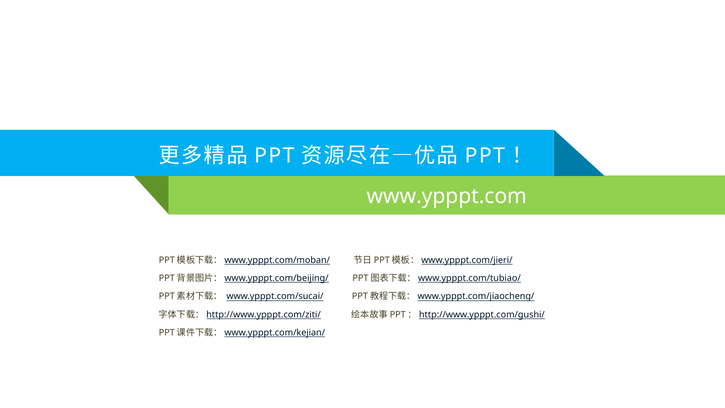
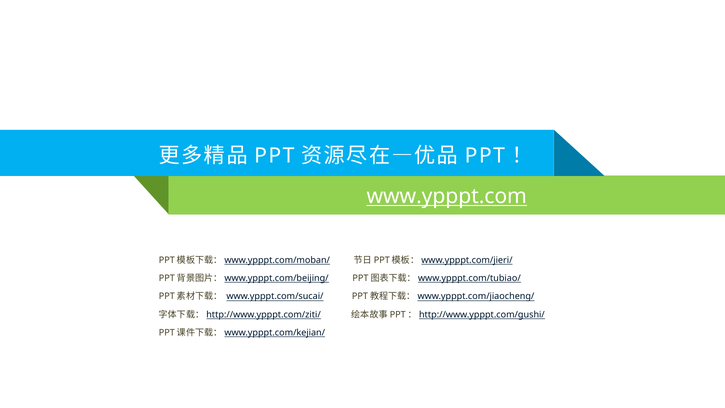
www.ypppt.com underline: none -> present (447, 196)
